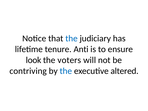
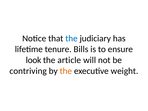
Anti: Anti -> Bills (81, 49)
voters: voters -> article (69, 60)
the colour: blue -> orange (66, 71)
altered: altered -> weight (125, 71)
